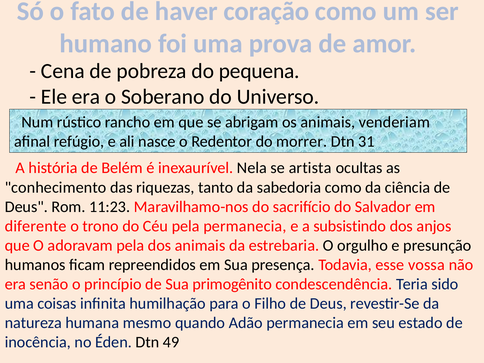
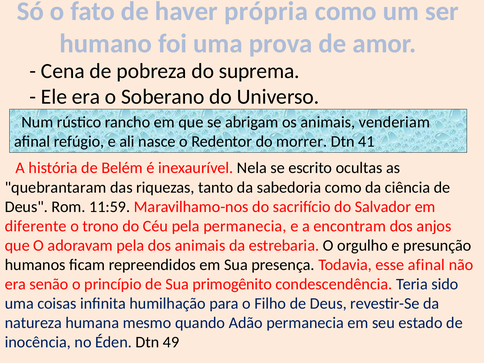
coração: coração -> própria (266, 11)
pequena: pequena -> suprema (259, 71)
31: 31 -> 41 (366, 142)
artista: artista -> escrito (310, 168)
conhecimento: conhecimento -> quebrantaram (56, 187)
11:23: 11:23 -> 11:59 (110, 207)
subsistindo: subsistindo -> encontram (350, 226)
esse vossa: vossa -> afinal (426, 265)
